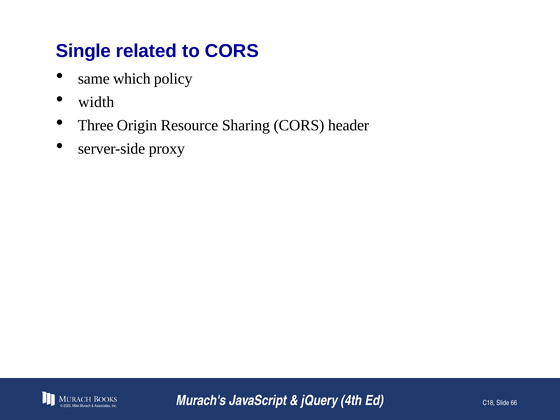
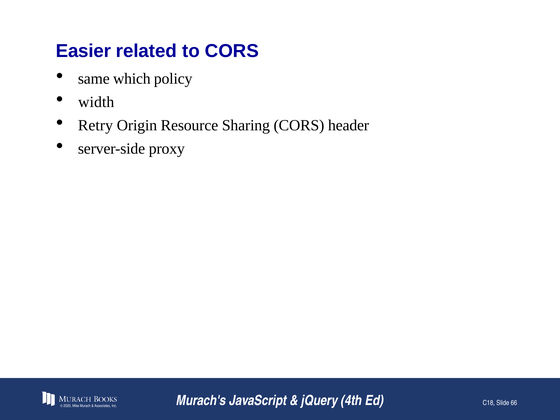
Single: Single -> Easier (83, 51)
Three: Three -> Retry (95, 125)
